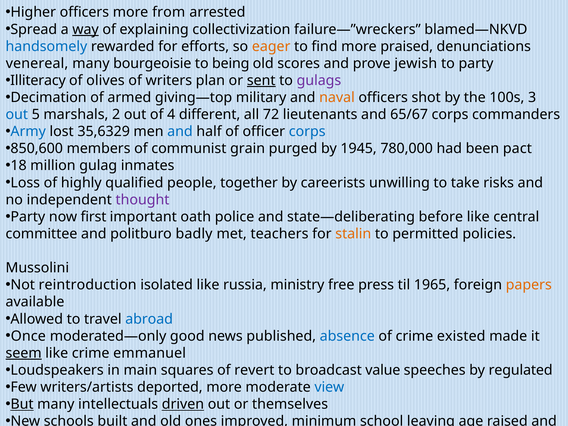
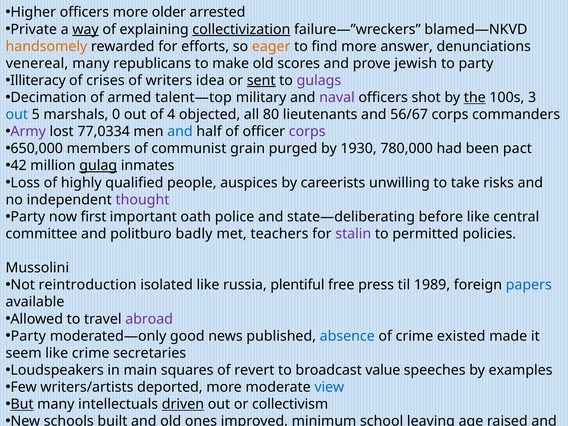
from: from -> older (169, 12)
Spread: Spread -> Private (34, 29)
collectivization underline: none -> present (241, 29)
handsomely colour: blue -> orange (46, 46)
praised: praised -> answer (407, 46)
bourgeoisie: bourgeoisie -> republicans (152, 63)
being: being -> make (231, 63)
olives: olives -> crises (105, 80)
plan: plan -> idea (210, 80)
giving—top: giving—top -> talent—top (194, 97)
naval colour: orange -> purple (337, 97)
the underline: none -> present (475, 97)
2: 2 -> 0 (116, 115)
different: different -> objected (210, 115)
72: 72 -> 80 (271, 115)
65/67: 65/67 -> 56/67 (409, 115)
Army colour: blue -> purple (28, 132)
35,6329: 35,6329 -> 77,0334 (104, 132)
corps colour: blue -> purple (307, 132)
850,600: 850,600 -> 650,000 (37, 149)
1945: 1945 -> 1930 (359, 149)
18: 18 -> 42 (19, 166)
gulag underline: none -> present (98, 166)
together: together -> auspices (249, 183)
stalin colour: orange -> purple (353, 234)
ministry: ministry -> plentiful (297, 285)
1965: 1965 -> 1989 (432, 285)
papers colour: orange -> blue (529, 285)
abroad colour: blue -> purple (149, 319)
Once: Once -> Party (28, 336)
seem underline: present -> none (24, 353)
emmanuel: emmanuel -> secretaries (150, 353)
regulated: regulated -> examples (521, 370)
themselves: themselves -> collectivism (290, 404)
